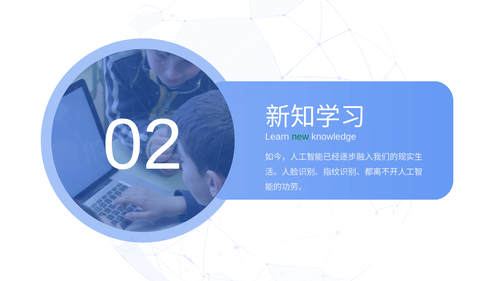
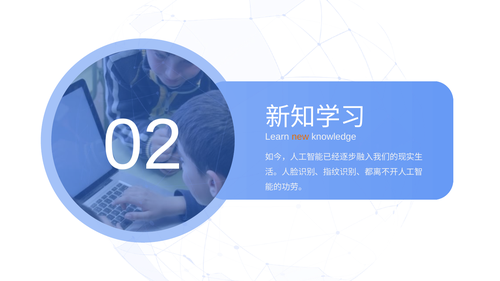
new colour: green -> orange (300, 137)
